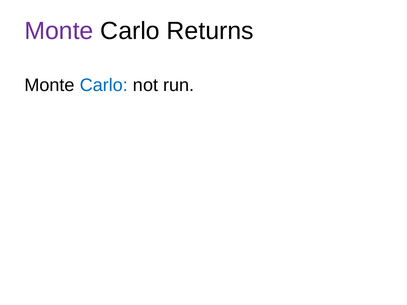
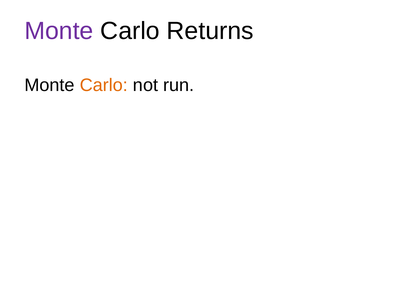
Carlo colour: blue -> orange (104, 85)
